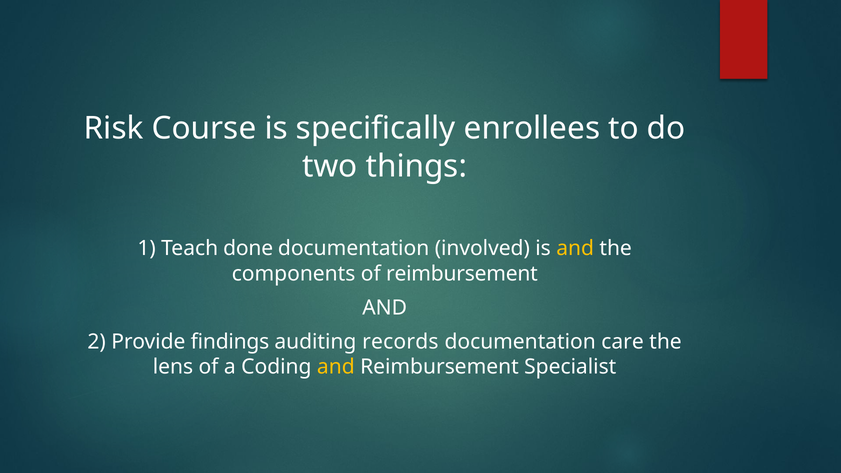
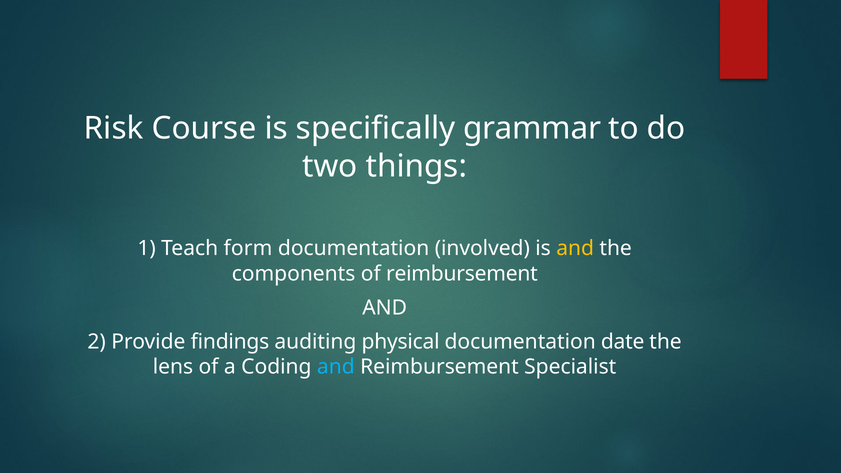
enrollees: enrollees -> grammar (532, 129)
done: done -> form (248, 248)
records: records -> physical (401, 342)
care: care -> date (623, 342)
and colour: yellow -> light blue (336, 367)
